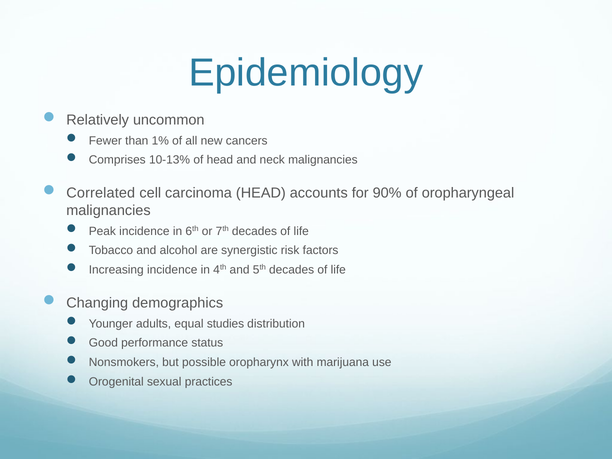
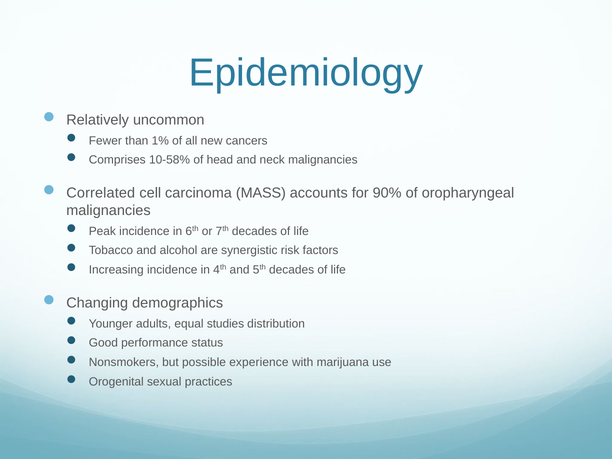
10-13%: 10-13% -> 10-58% (170, 160)
carcinoma HEAD: HEAD -> MASS (261, 193)
oropharynx: oropharynx -> experience (259, 362)
